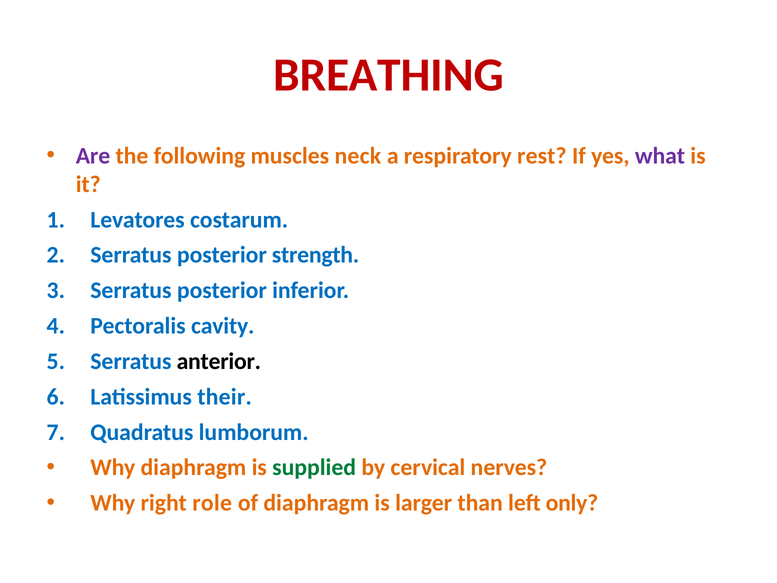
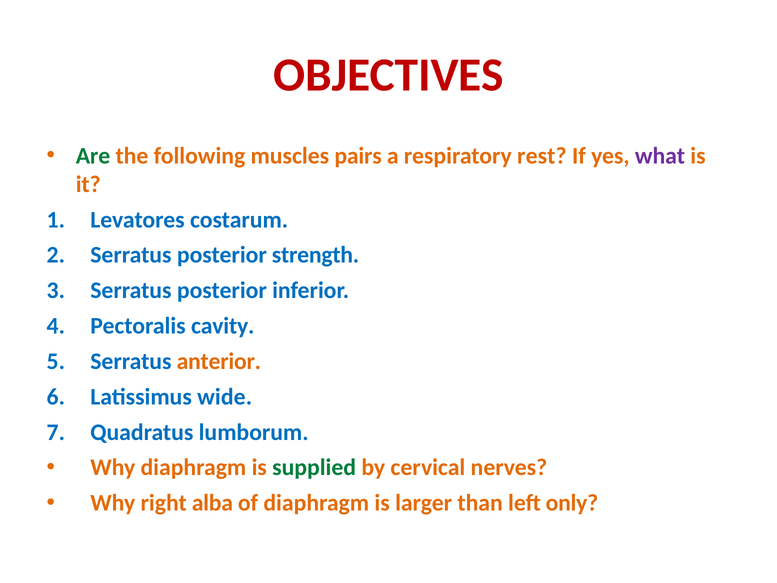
BREATHING: BREATHING -> OBJECTIVES (389, 75)
Are colour: purple -> green (93, 156)
neck: neck -> pairs (358, 156)
anterior colour: black -> orange (219, 361)
their: their -> wide (225, 397)
role: role -> alba (212, 503)
